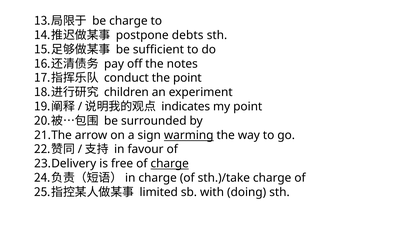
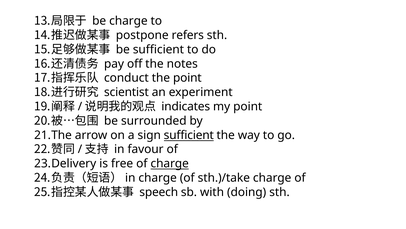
debts: debts -> refers (188, 35)
children: children -> scientist (126, 92)
sign warming: warming -> sufficient (189, 135)
limited: limited -> speech (159, 192)
